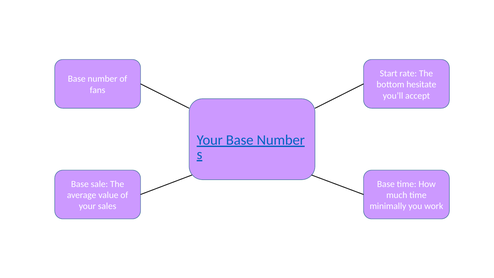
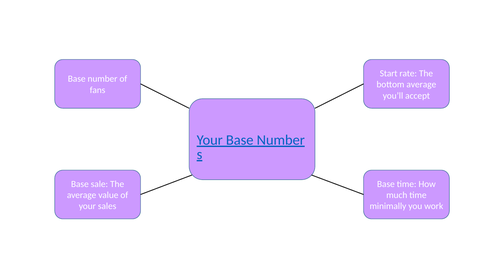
bottom hesitate: hesitate -> average (421, 84)
